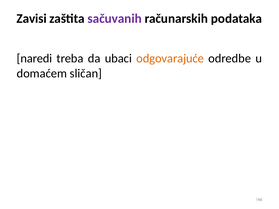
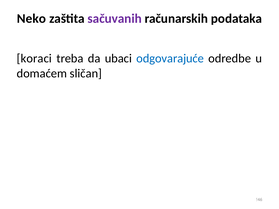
Zavisi: Zavisi -> Neko (31, 19)
naredi: naredi -> koraci (34, 59)
odgovarajuće colour: orange -> blue (170, 59)
